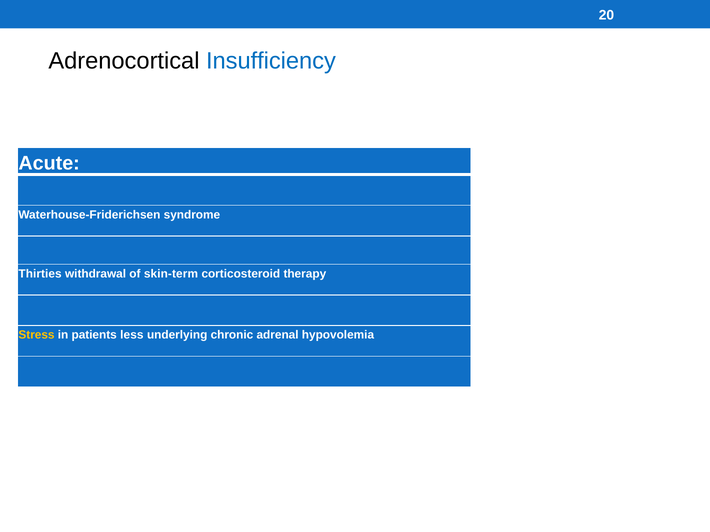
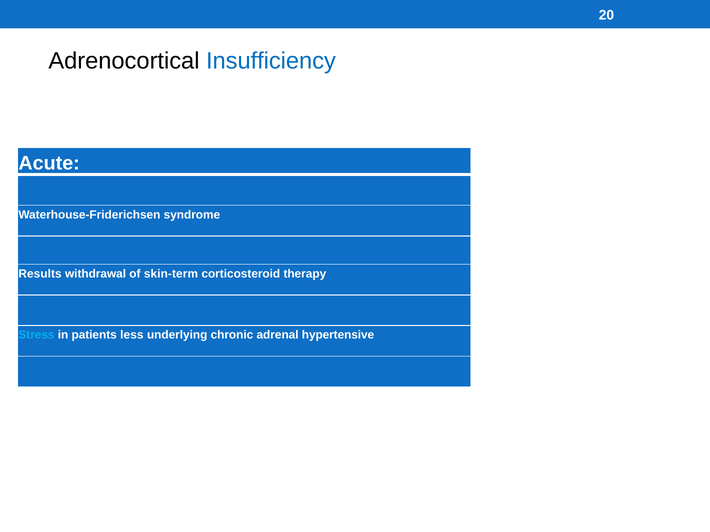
Thirties: Thirties -> Results (40, 274)
Stress colour: yellow -> light blue (37, 335)
hypovolemia: hypovolemia -> hypertensive (338, 335)
